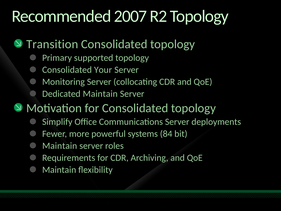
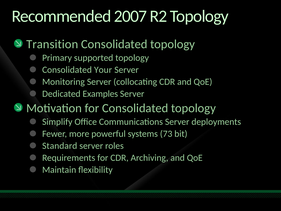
Dedicated Maintain: Maintain -> Examples (100, 94)
84: 84 -> 73 (166, 134)
Maintain: Maintain -> Standard (60, 146)
